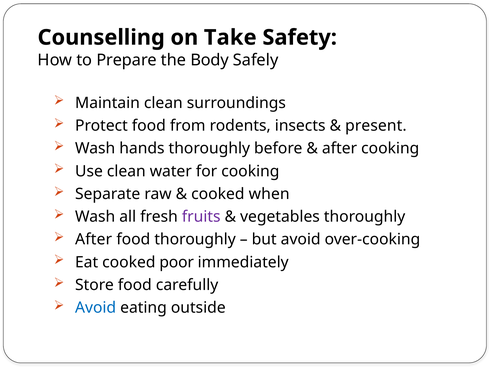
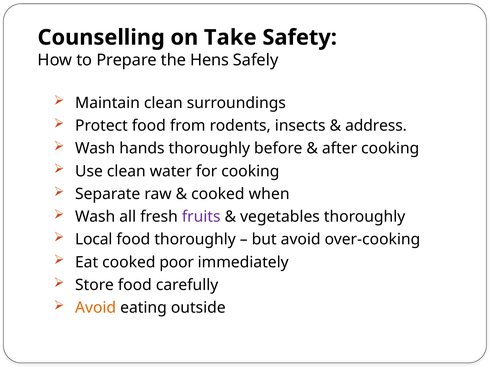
Body: Body -> Hens (210, 60)
present: present -> address (376, 125)
After: After -> Local (94, 239)
Avoid colour: blue -> orange (96, 307)
